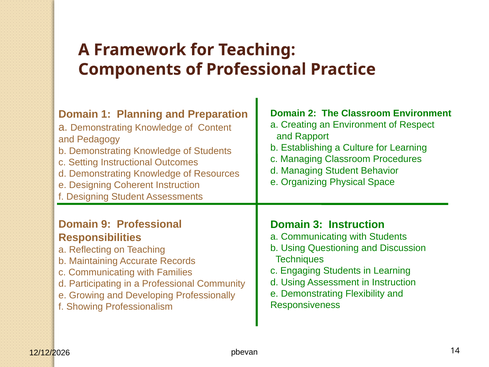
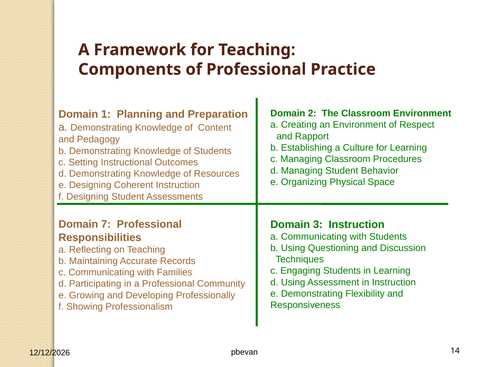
9: 9 -> 7 (106, 224)
